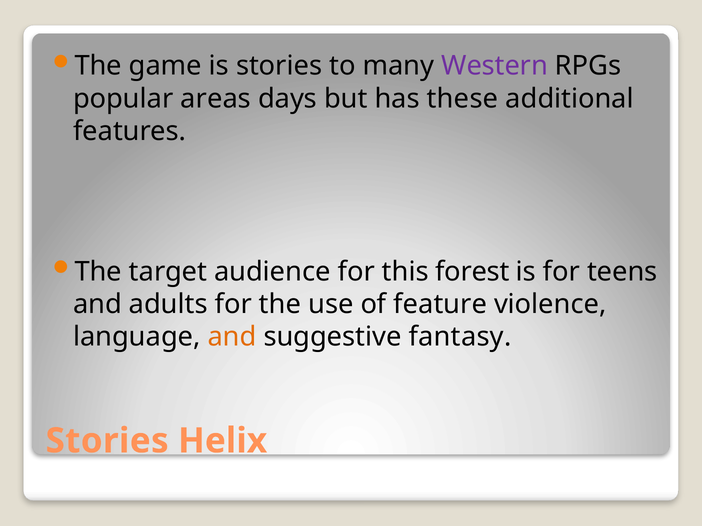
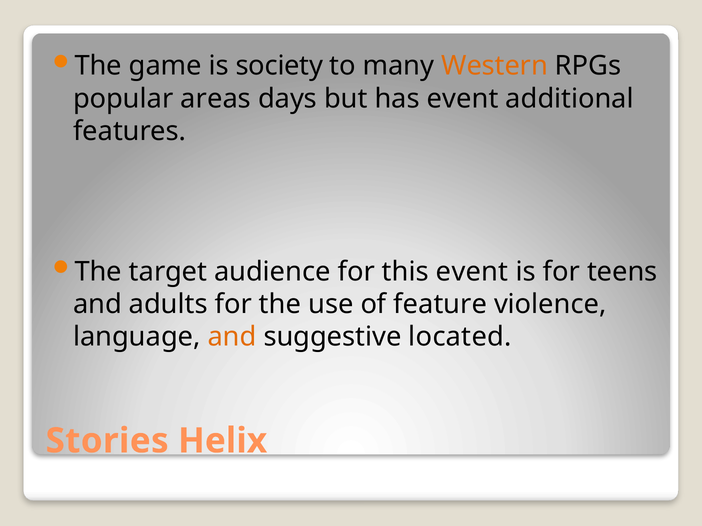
is stories: stories -> society (279, 66)
Western colour: purple -> orange (495, 66)
has these: these -> event (463, 99)
this forest: forest -> event (472, 272)
fantasy: fantasy -> located (460, 337)
